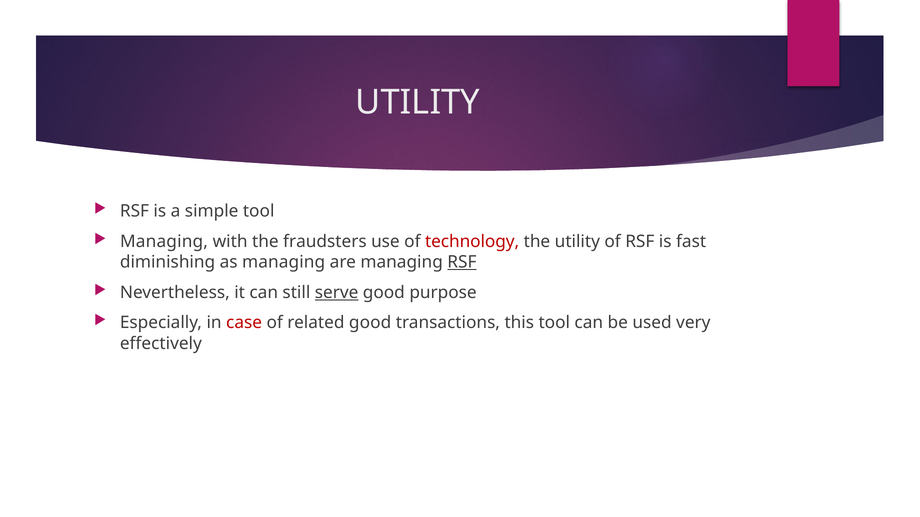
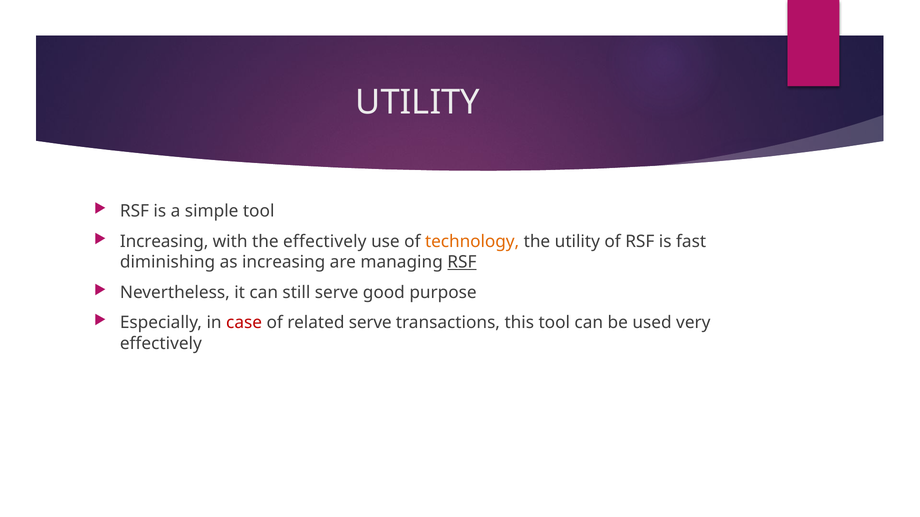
Managing: Managing -> Increasing (164, 242)
the fraudsters: fraudsters -> effectively (325, 242)
technology colour: red -> orange (472, 242)
as managing: managing -> increasing (284, 262)
serve underline: present -> none (337, 293)
related good: good -> serve (370, 323)
